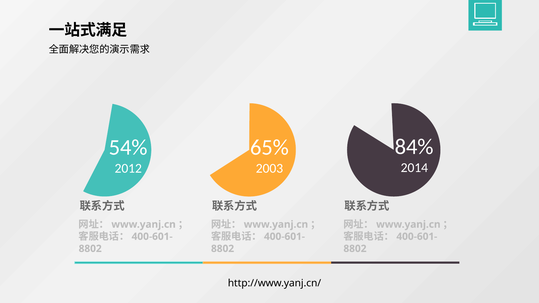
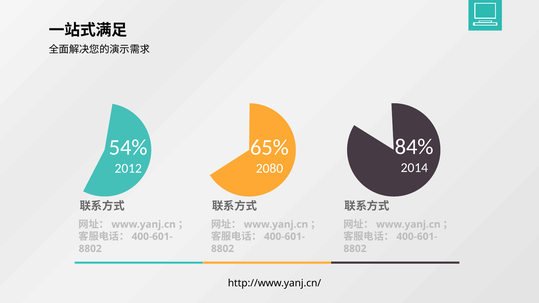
2003: 2003 -> 2080 (269, 169)
